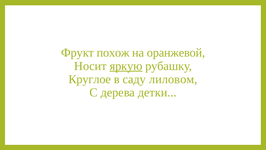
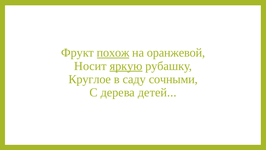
похож underline: none -> present (113, 53)
лиловом: лиловом -> сочными (173, 79)
детки: детки -> детей (157, 92)
